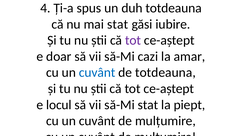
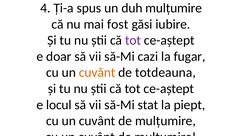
duh totdeauna: totdeauna -> mulțumire (174, 8)
mai stat: stat -> fost (118, 24)
amar: amar -> fugar (190, 56)
cuvânt colour: blue -> orange (97, 73)
